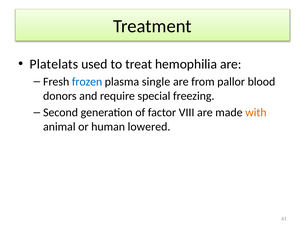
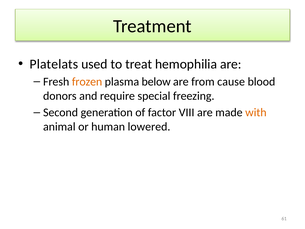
frozen colour: blue -> orange (87, 81)
single: single -> below (156, 81)
pallor: pallor -> cause (231, 81)
